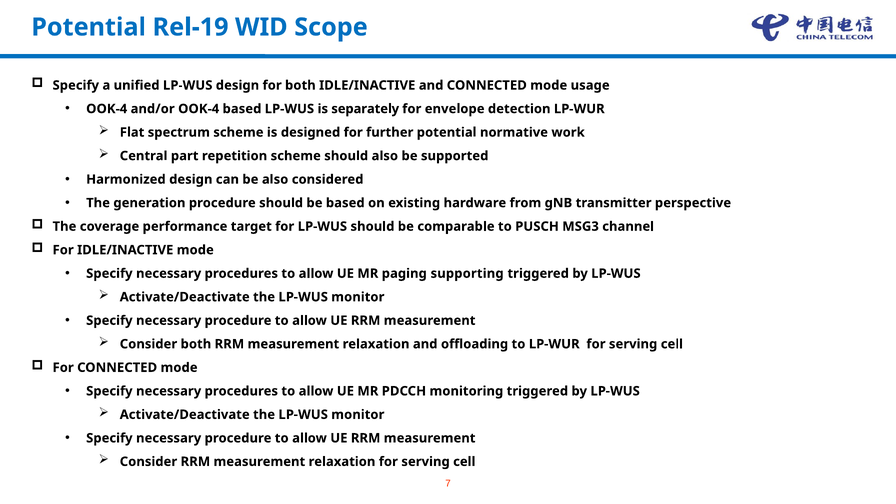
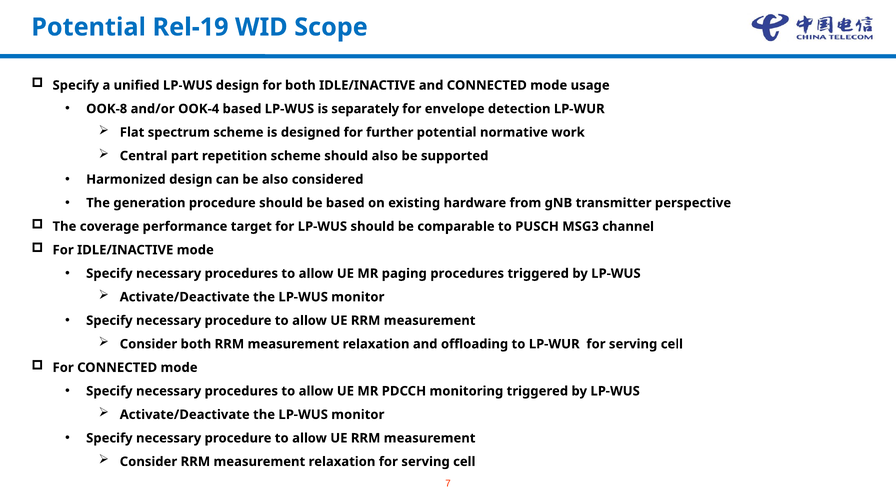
OOK-4: OOK-4 -> OOK-8 (107, 109)
paging supporting: supporting -> procedures (467, 273)
